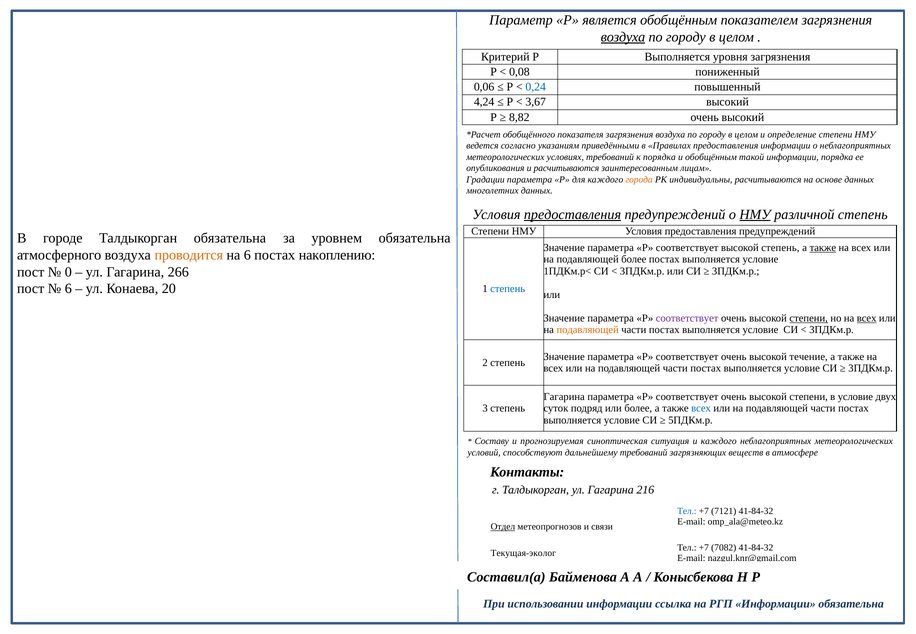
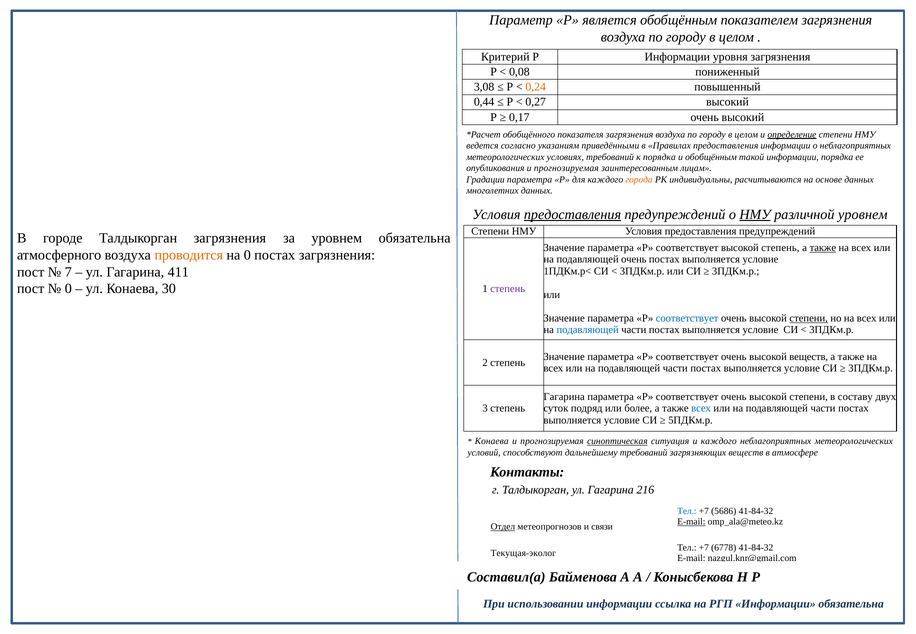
воздуха underline: present -> none (623, 37)
Р Выполняется: Выполняется -> Информации (677, 57)
0,06: 0,06 -> 3,08 (484, 87)
0,24 colour: blue -> orange (536, 87)
4,24: 4,24 -> 0,44 (484, 102)
3,67: 3,67 -> 0,27 (536, 102)
8,82: 8,82 -> 0,17 (519, 117)
определение underline: none -> present (792, 134)
опубликования и расчитываются: расчитываются -> прогнозируемая (566, 168)
различной степень: степень -> уровнем (863, 214)
Талдыкорган обязательна: обязательна -> загрязнения (230, 238)
на 6: 6 -> 0 (247, 255)
постах накоплению: накоплению -> загрязнения (337, 255)
подавляющей более: более -> очень (634, 260)
0: 0 -> 7 (68, 272)
266: 266 -> 411 (178, 272)
6: 6 -> 0 (68, 289)
20: 20 -> 30 (169, 289)
степень colour: blue -> purple (508, 289)
соответствует colour: purple -> blue (687, 318)
всех underline: present -> none (867, 318)
подавляющей colour: orange -> blue (588, 330)
высокой течение: течение -> веществ (809, 357)
в условие: условие -> составу (855, 397)
Составу: Составу -> Конаева (492, 441)
синоптическая underline: none -> present (617, 441)
7121: 7121 -> 5686 (724, 511)
E-mail underline: none -> present (691, 522)
7082: 7082 -> 6778 (724, 548)
